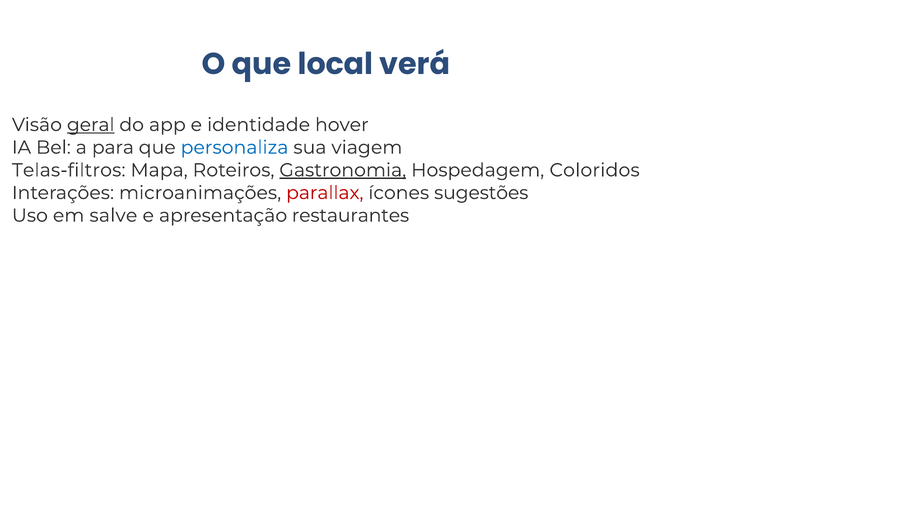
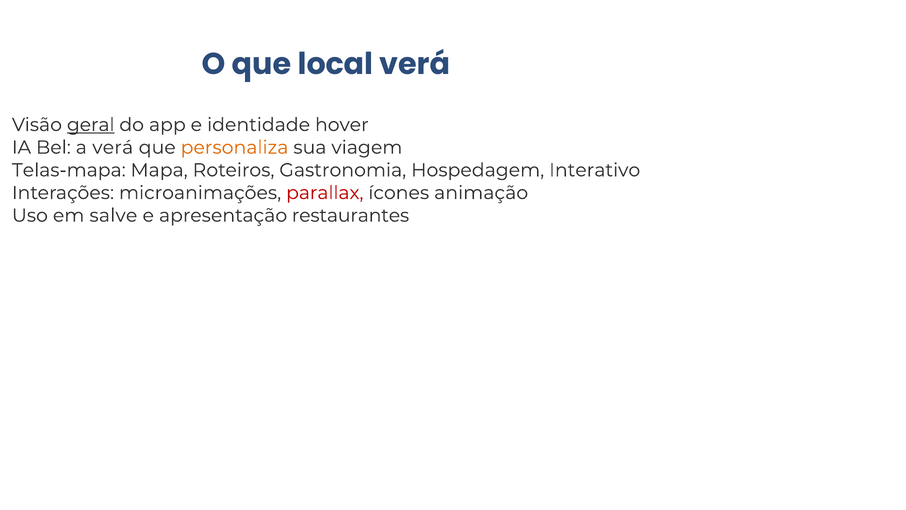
a para: para -> verá (113, 147)
personaliza colour: blue -> orange (235, 147)
Telas-filtros: Telas-filtros -> Telas-mapa (69, 170)
Gastronomia underline: present -> none (343, 170)
Coloridos: Coloridos -> Interativo (595, 170)
sugestões: sugestões -> animação (481, 193)
